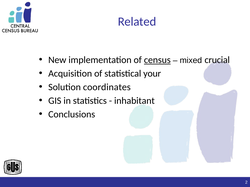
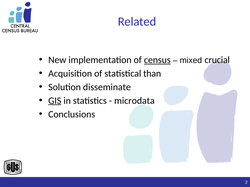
your: your -> than (152, 74)
coordinates: coordinates -> disseminate (107, 87)
GIS underline: none -> present (55, 101)
inhabitant: inhabitant -> microdata (134, 101)
